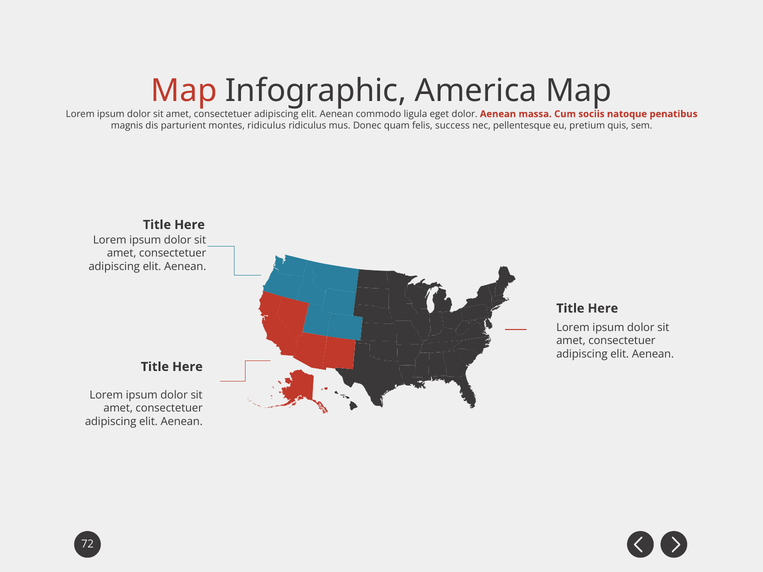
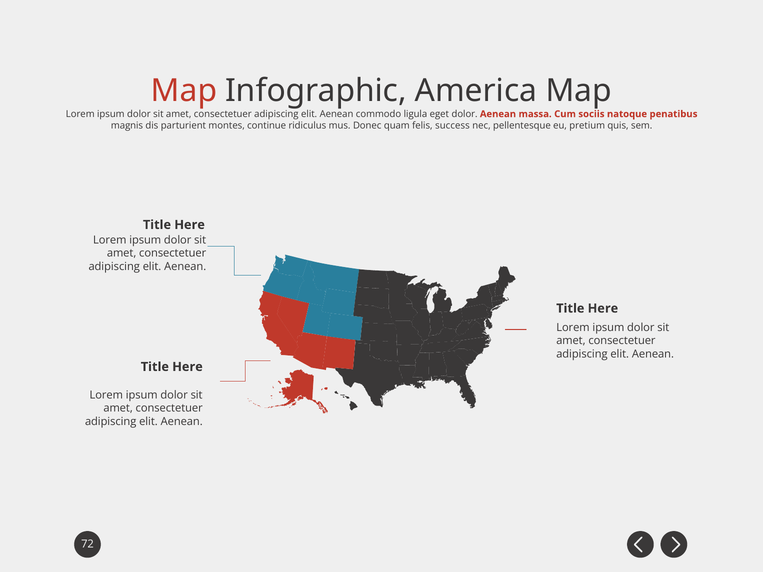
montes ridiculus: ridiculus -> continue (267, 126)
